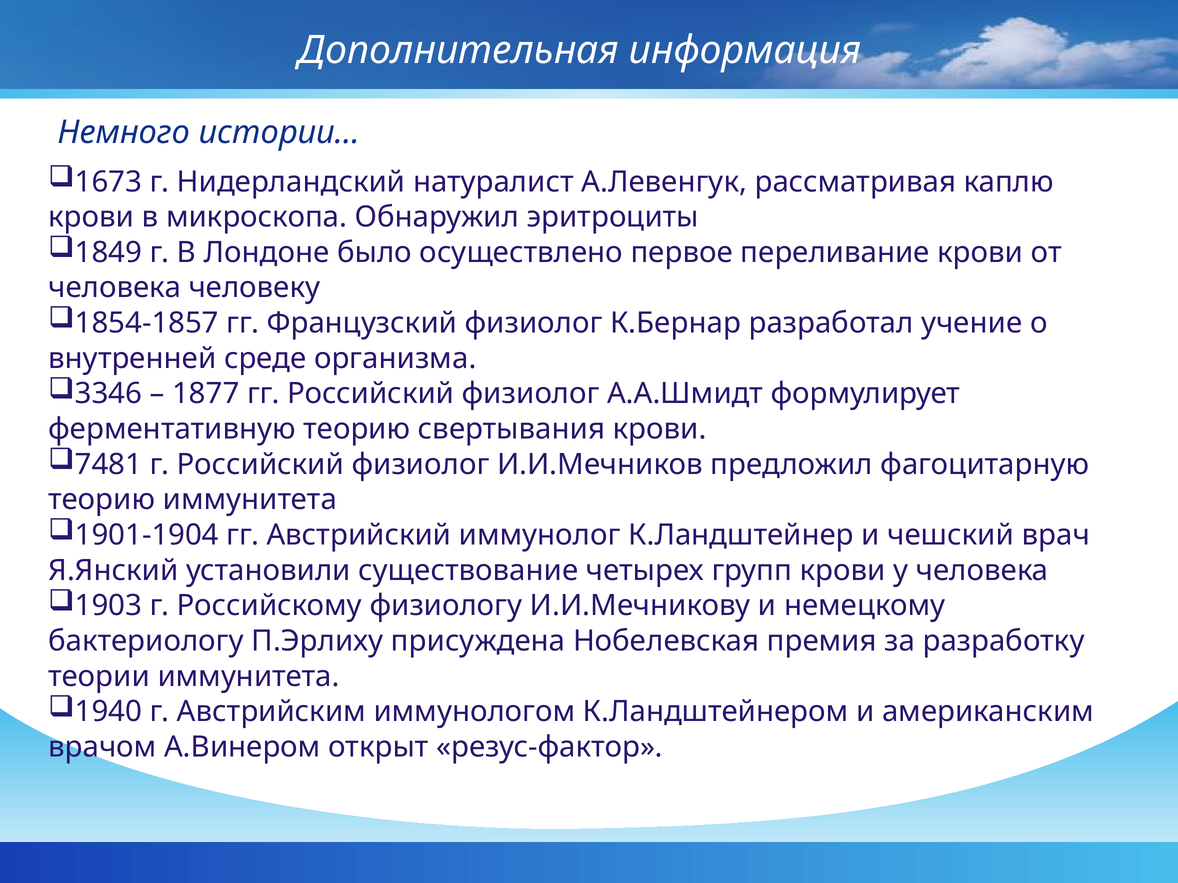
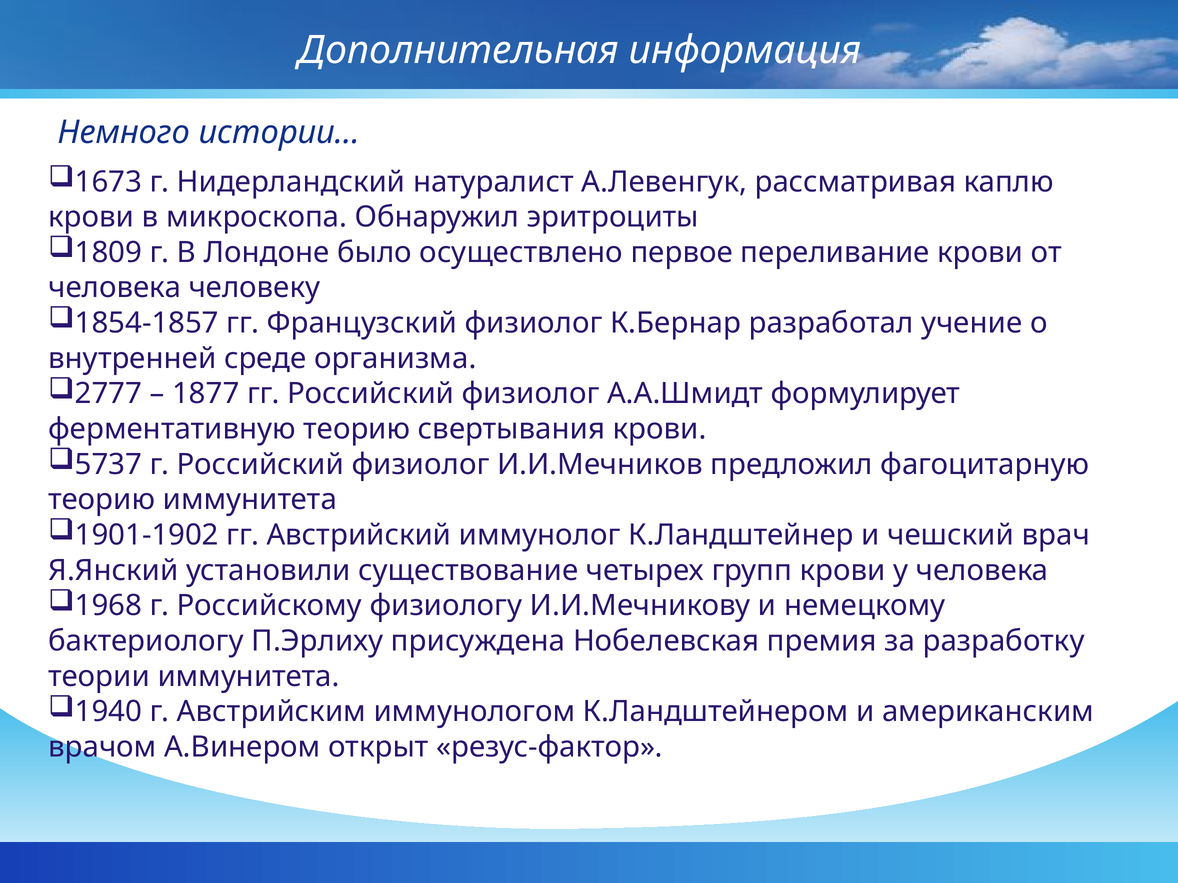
1849: 1849 -> 1809 (108, 253)
3346: 3346 -> 2777 (108, 394)
7481: 7481 -> 5737 (108, 465)
1901-1904: 1901-1904 -> 1901-1902 (147, 535)
1903: 1903 -> 1968 (108, 606)
